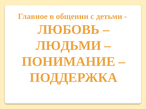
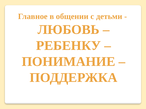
ЛЮДЬМИ: ЛЮДЬМИ -> РЕБЕНКУ (68, 46)
